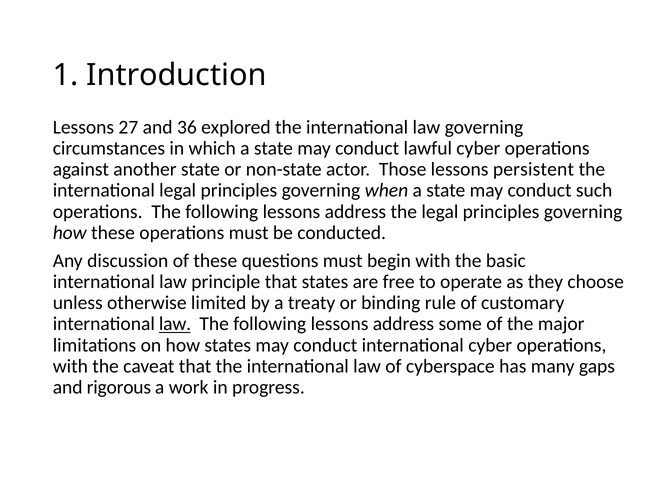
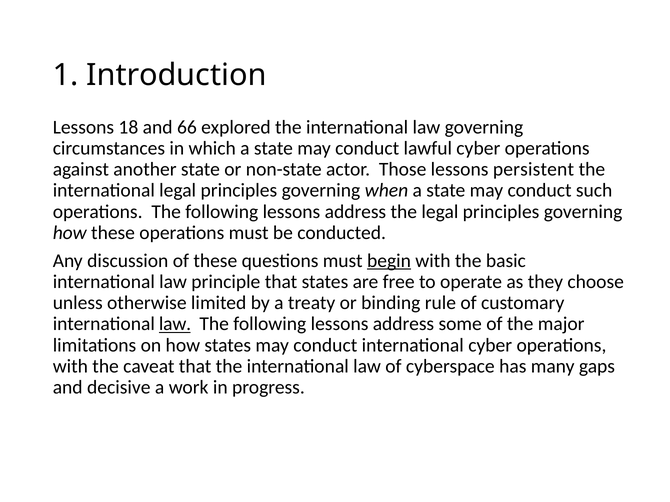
27: 27 -> 18 (128, 127)
36: 36 -> 66 (187, 127)
begin underline: none -> present (389, 261)
rigorous: rigorous -> decisive (119, 388)
